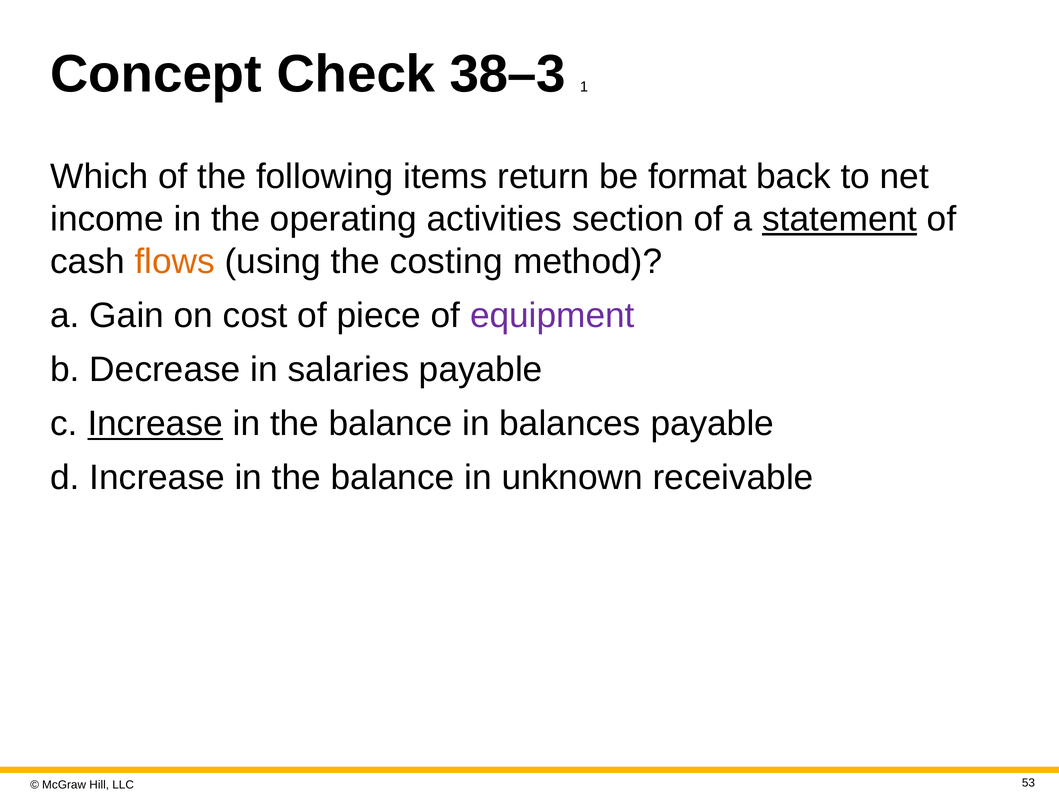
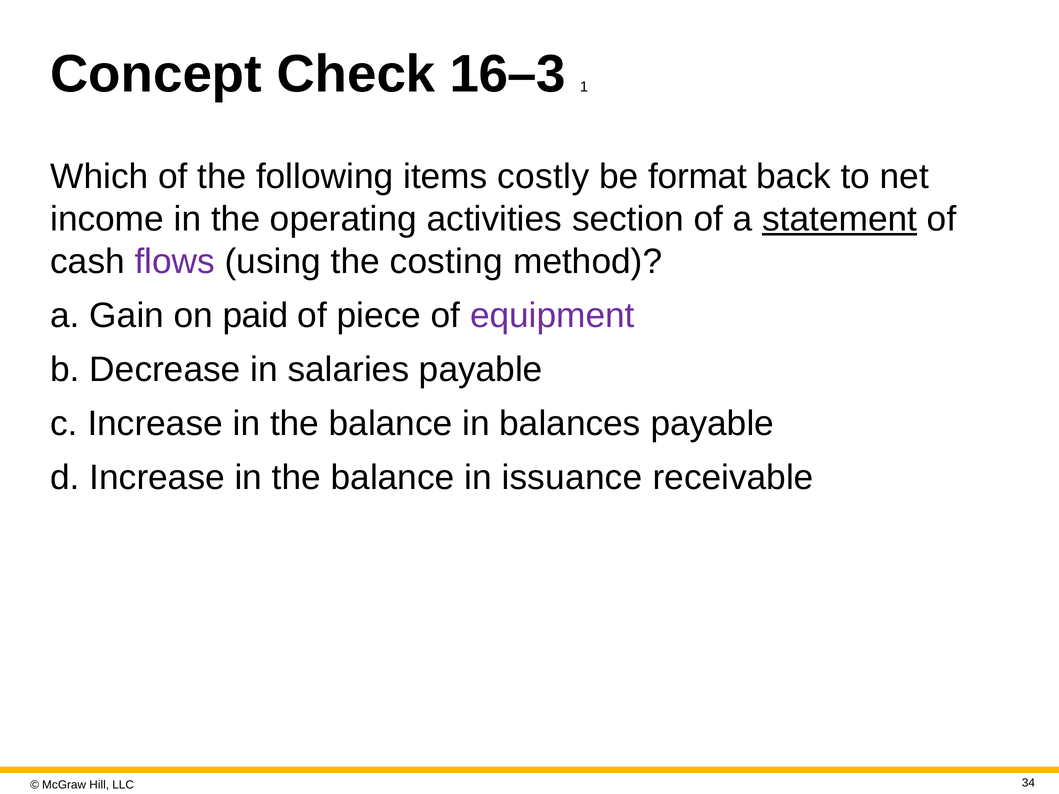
38–3: 38–3 -> 16–3 (508, 74)
return: return -> costly (543, 177)
flows colour: orange -> purple (175, 262)
cost: cost -> paid (255, 316)
Increase underline: present -> none (155, 424)
unknown: unknown -> issuance (572, 478)
53: 53 -> 34 (1028, 783)
